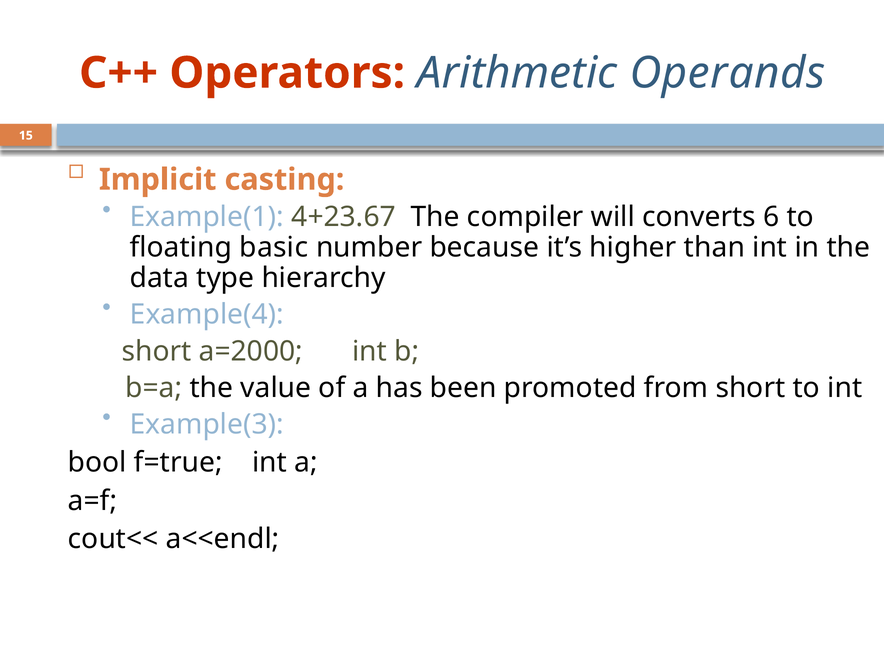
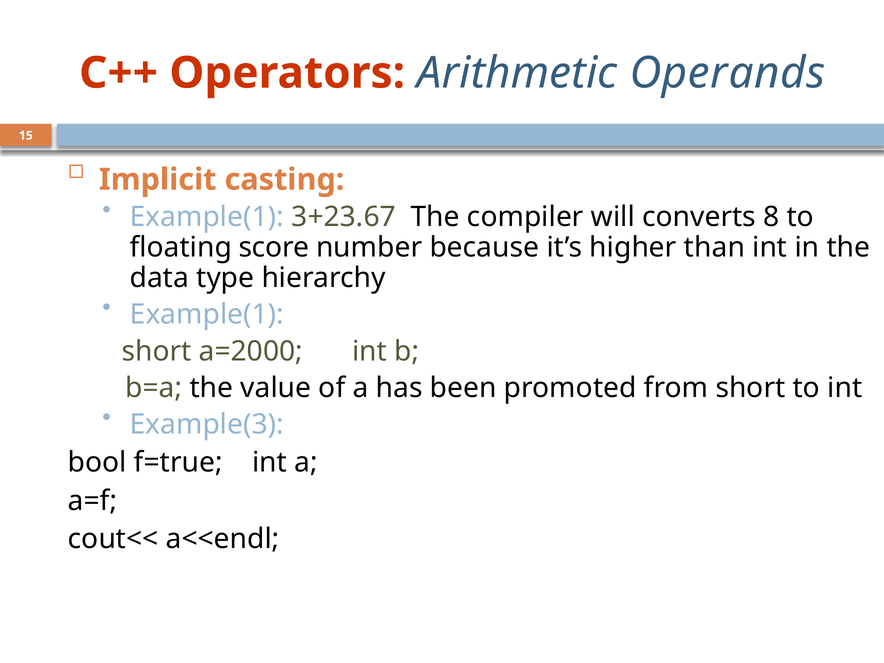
4+23.67: 4+23.67 -> 3+23.67 (344, 217)
6: 6 -> 8 (771, 217)
basic: basic -> score (274, 248)
Example(4: Example(4 -> Example(1 (207, 315)
